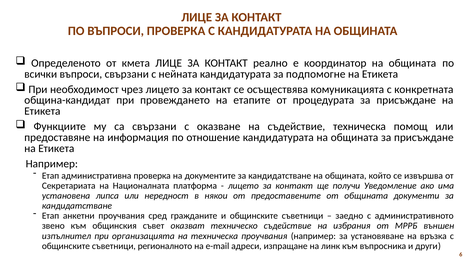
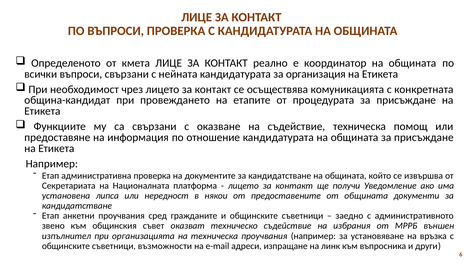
подпомогне: подпомогне -> организация (316, 74)
регионалното: регионалното -> възможности (165, 246)
